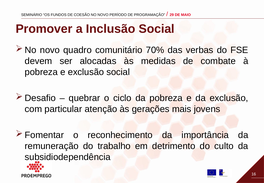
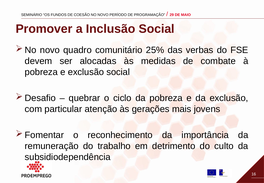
70%: 70% -> 25% (155, 50)
